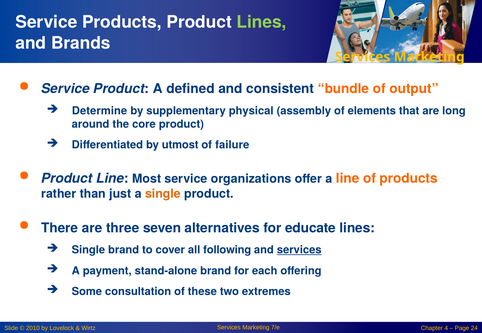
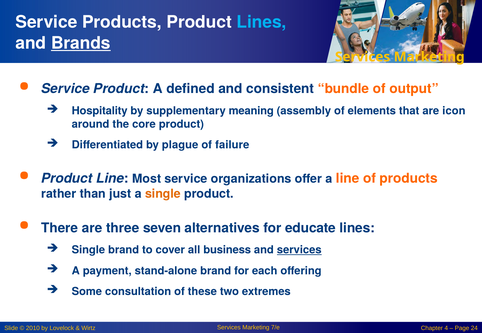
Lines colour: light green -> light blue (261, 22)
Brands underline: none -> present (81, 43)
Determine: Determine -> Hospitality (100, 111)
physical: physical -> meaning (251, 111)
long: long -> icon (454, 111)
utmost: utmost -> plague (180, 145)
following: following -> business (227, 251)
